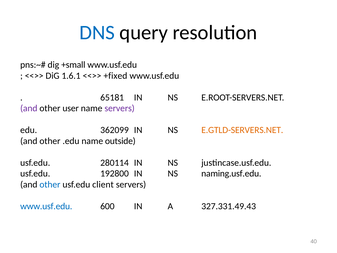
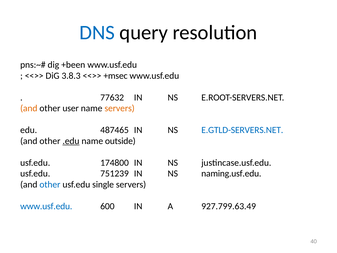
+small: +small -> +been (73, 65)
1.6.1: 1.6.1 -> 3.8.3 (71, 76)
+fixed: +fixed -> +msec (115, 76)
65181: 65181 -> 77632 (112, 97)
and colour: purple -> orange (29, 108)
servers colour: purple -> orange (120, 108)
362099: 362099 -> 487465 (115, 130)
E.GTLD-SERVERS.NET colour: orange -> blue (242, 130)
.edu underline: none -> present (71, 141)
280114: 280114 -> 174800 (115, 163)
192800: 192800 -> 751239 (115, 173)
client: client -> single (103, 184)
327.331.49.43: 327.331.49.43 -> 927.799.63.49 (229, 206)
